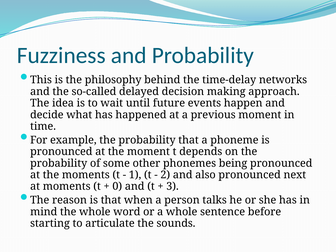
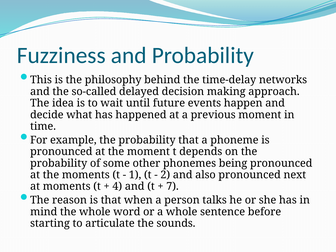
0: 0 -> 4 (117, 186)
3: 3 -> 7 (173, 186)
